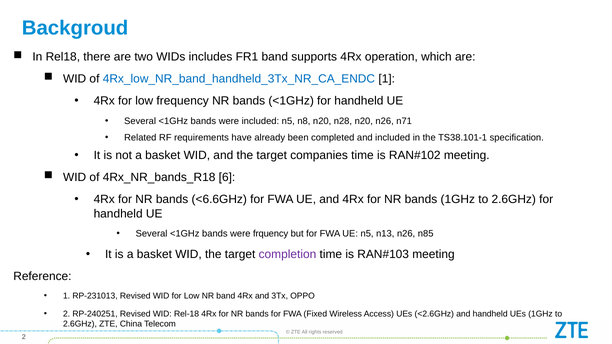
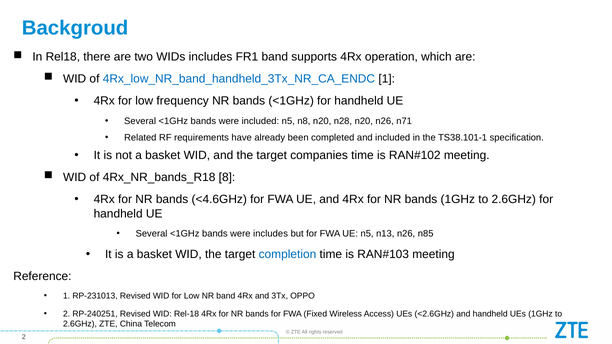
6: 6 -> 8 (227, 178)
<6.6GHz: <6.6GHz -> <4.6GHz (219, 200)
were frquency: frquency -> includes (271, 234)
completion colour: purple -> blue (287, 255)
